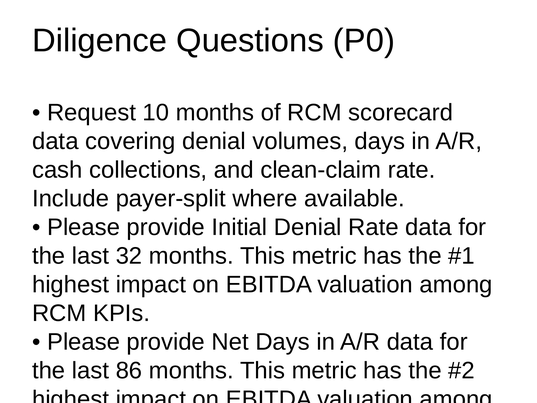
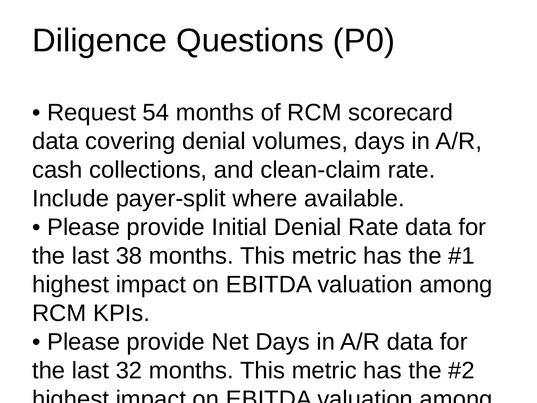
10: 10 -> 54 (156, 113)
32: 32 -> 38 (129, 256)
86: 86 -> 32 (129, 370)
